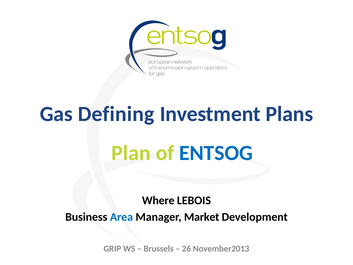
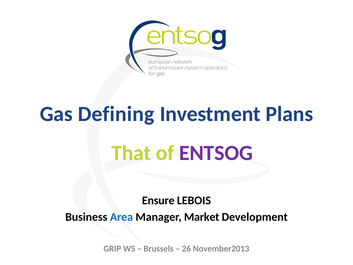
Plan: Plan -> That (131, 153)
ENTSOG colour: blue -> purple (216, 153)
Where: Where -> Ensure (158, 200)
